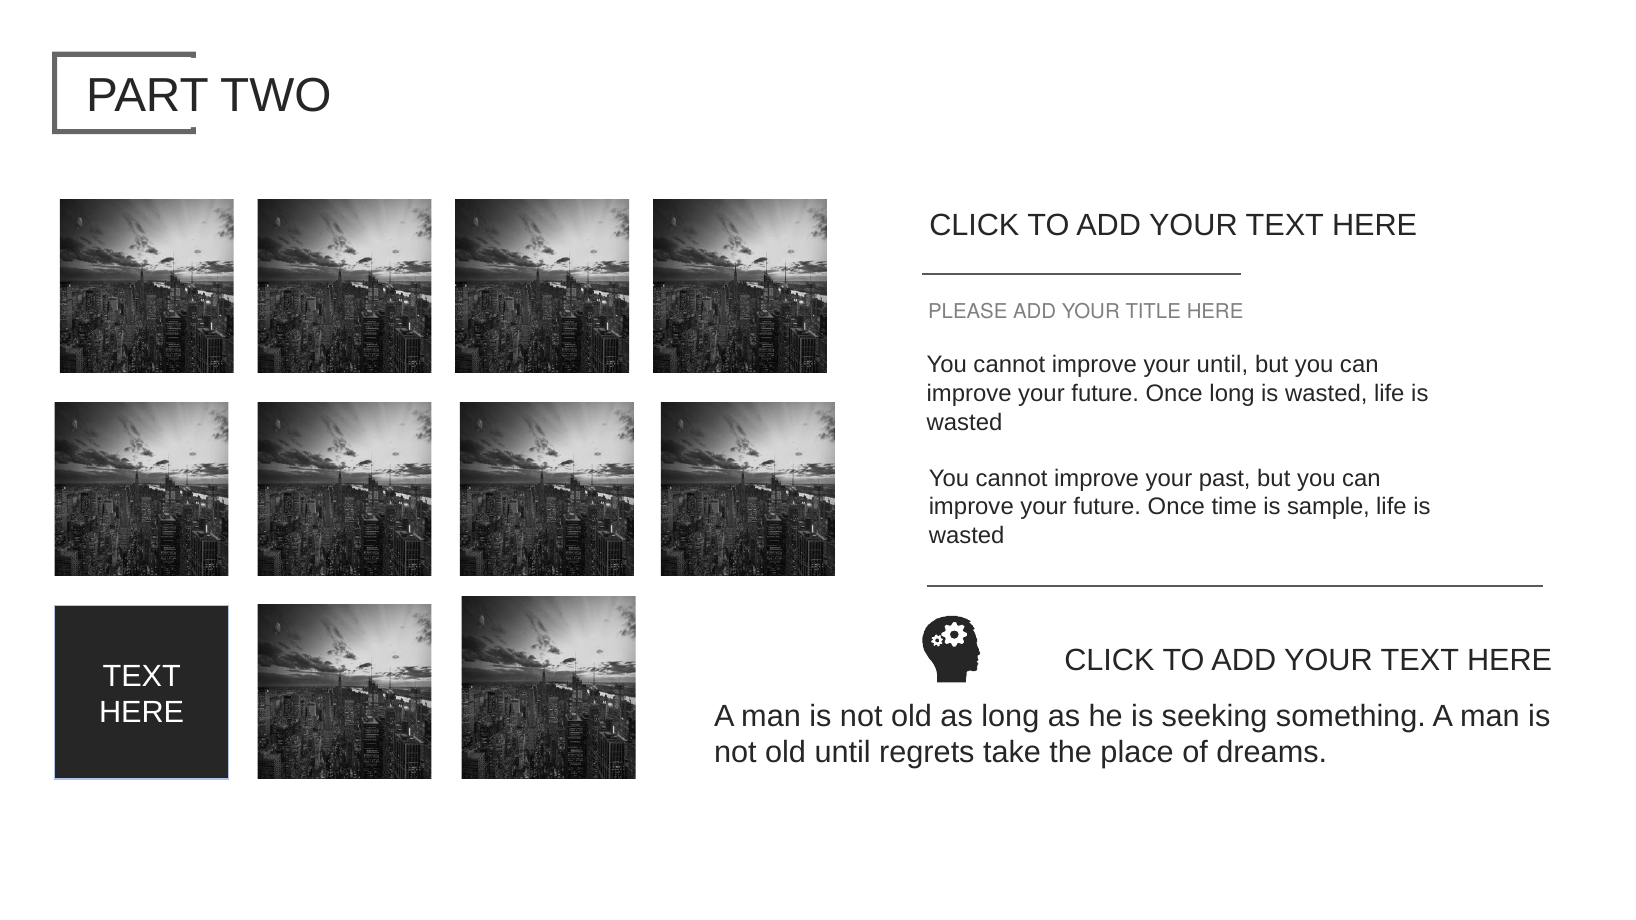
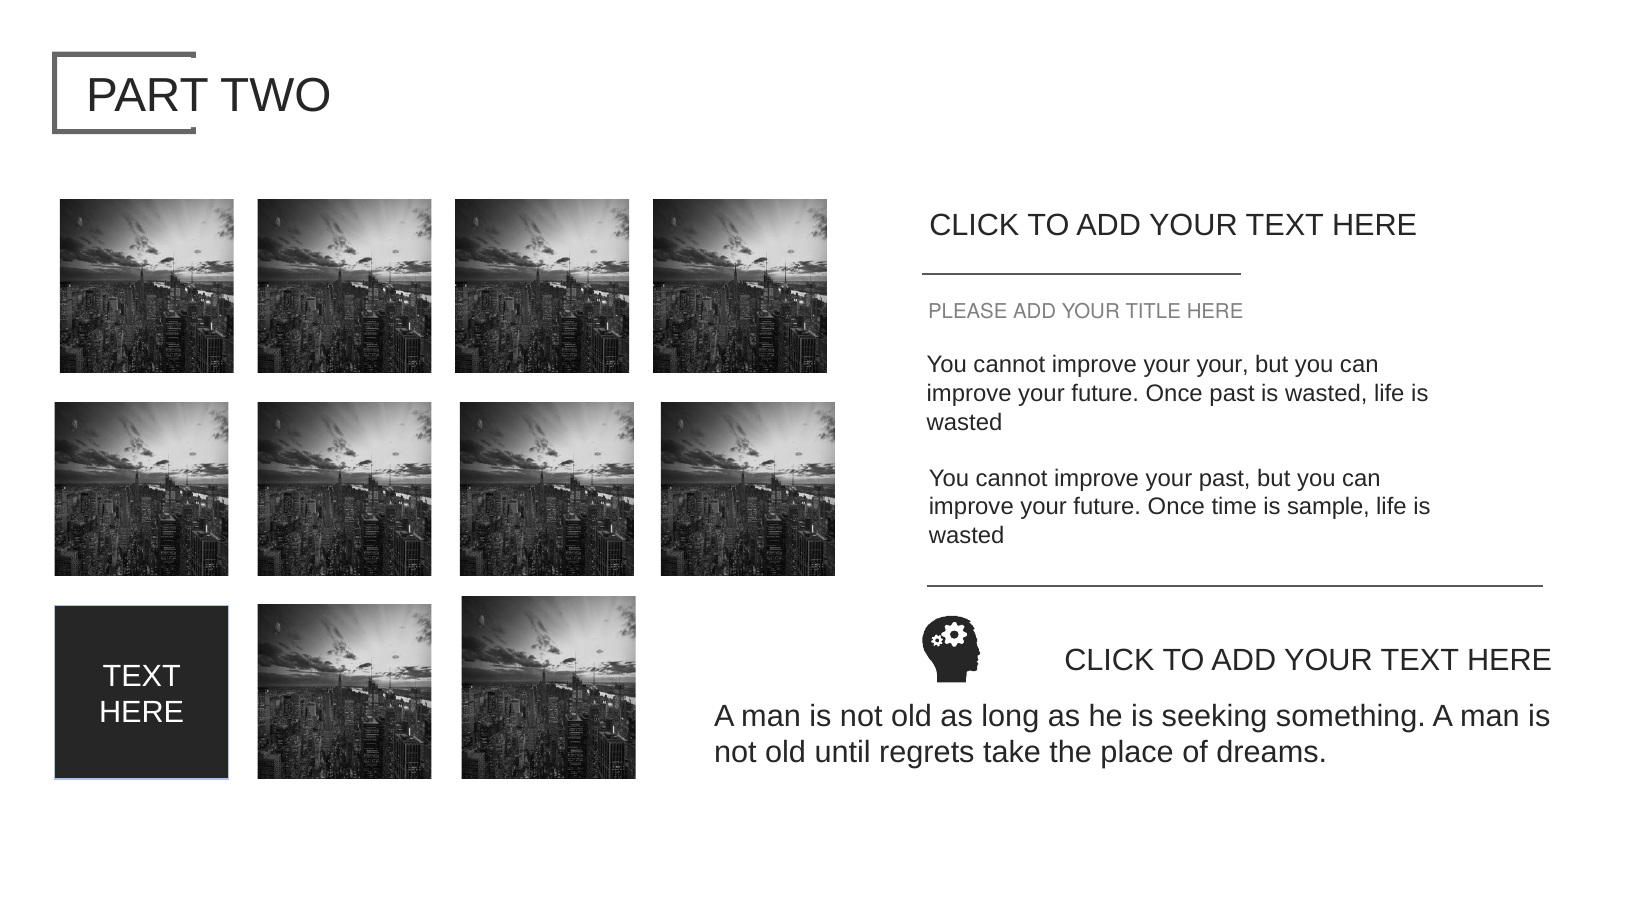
your until: until -> your (1223, 365)
Once long: long -> past (1232, 394)
